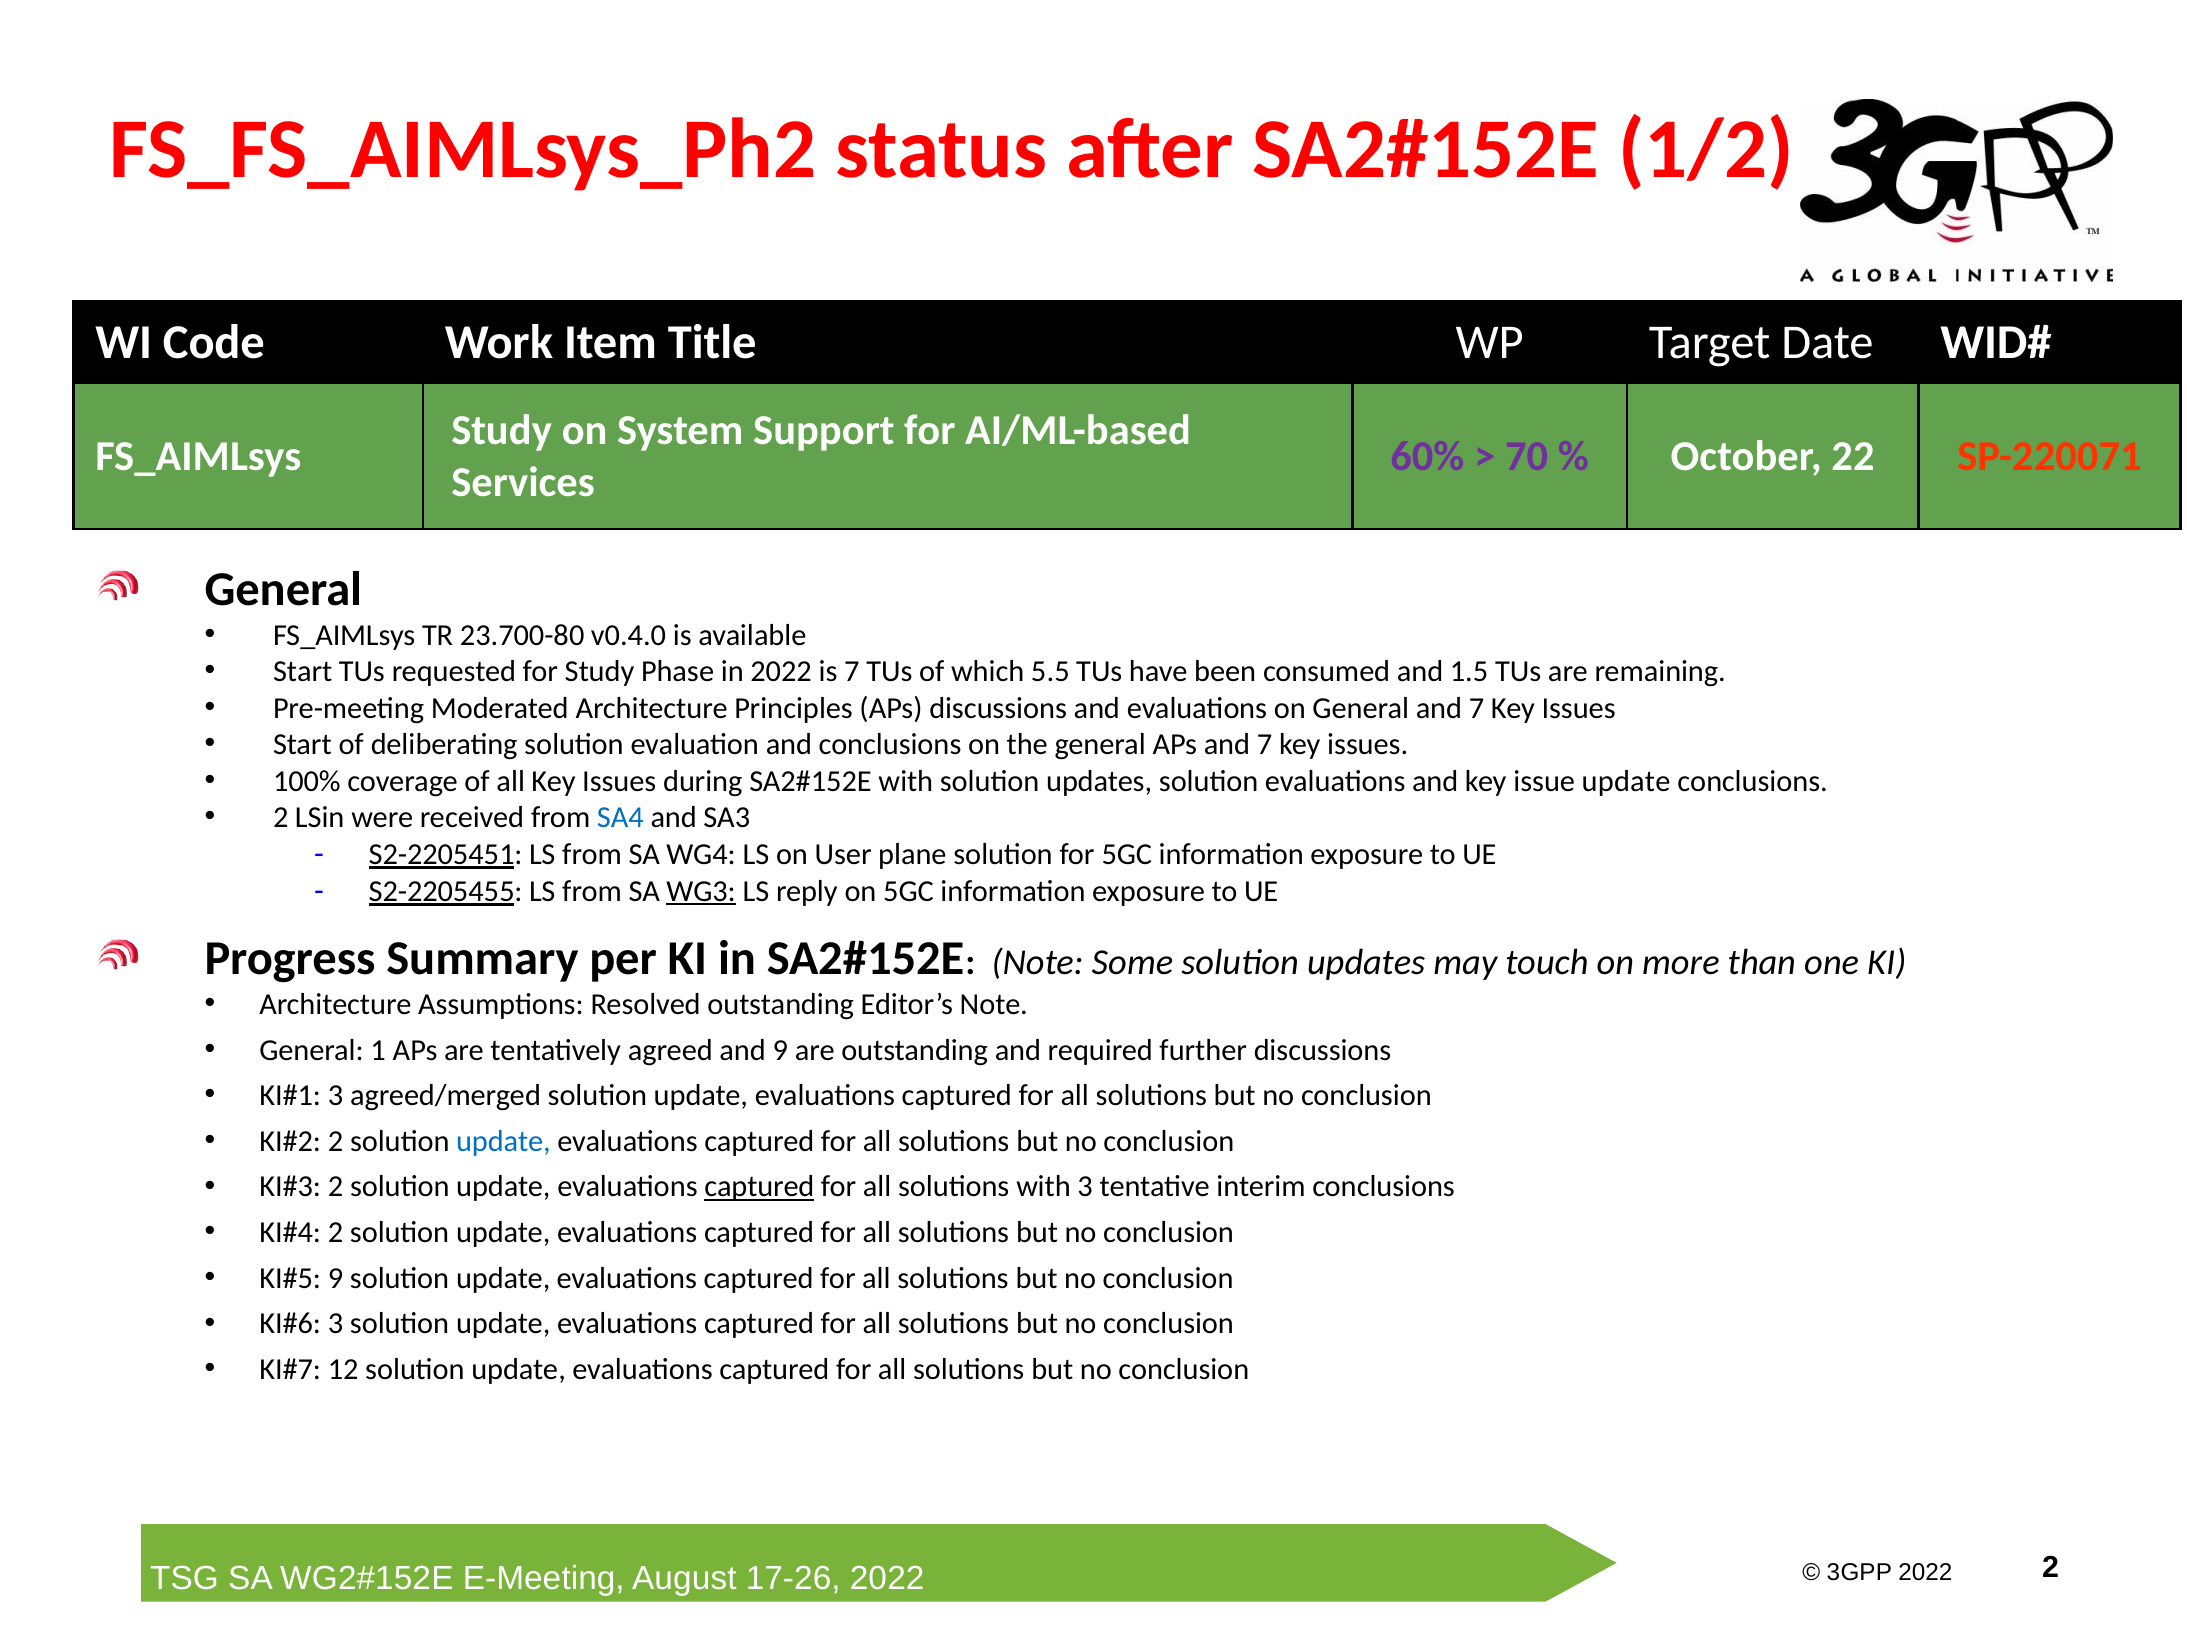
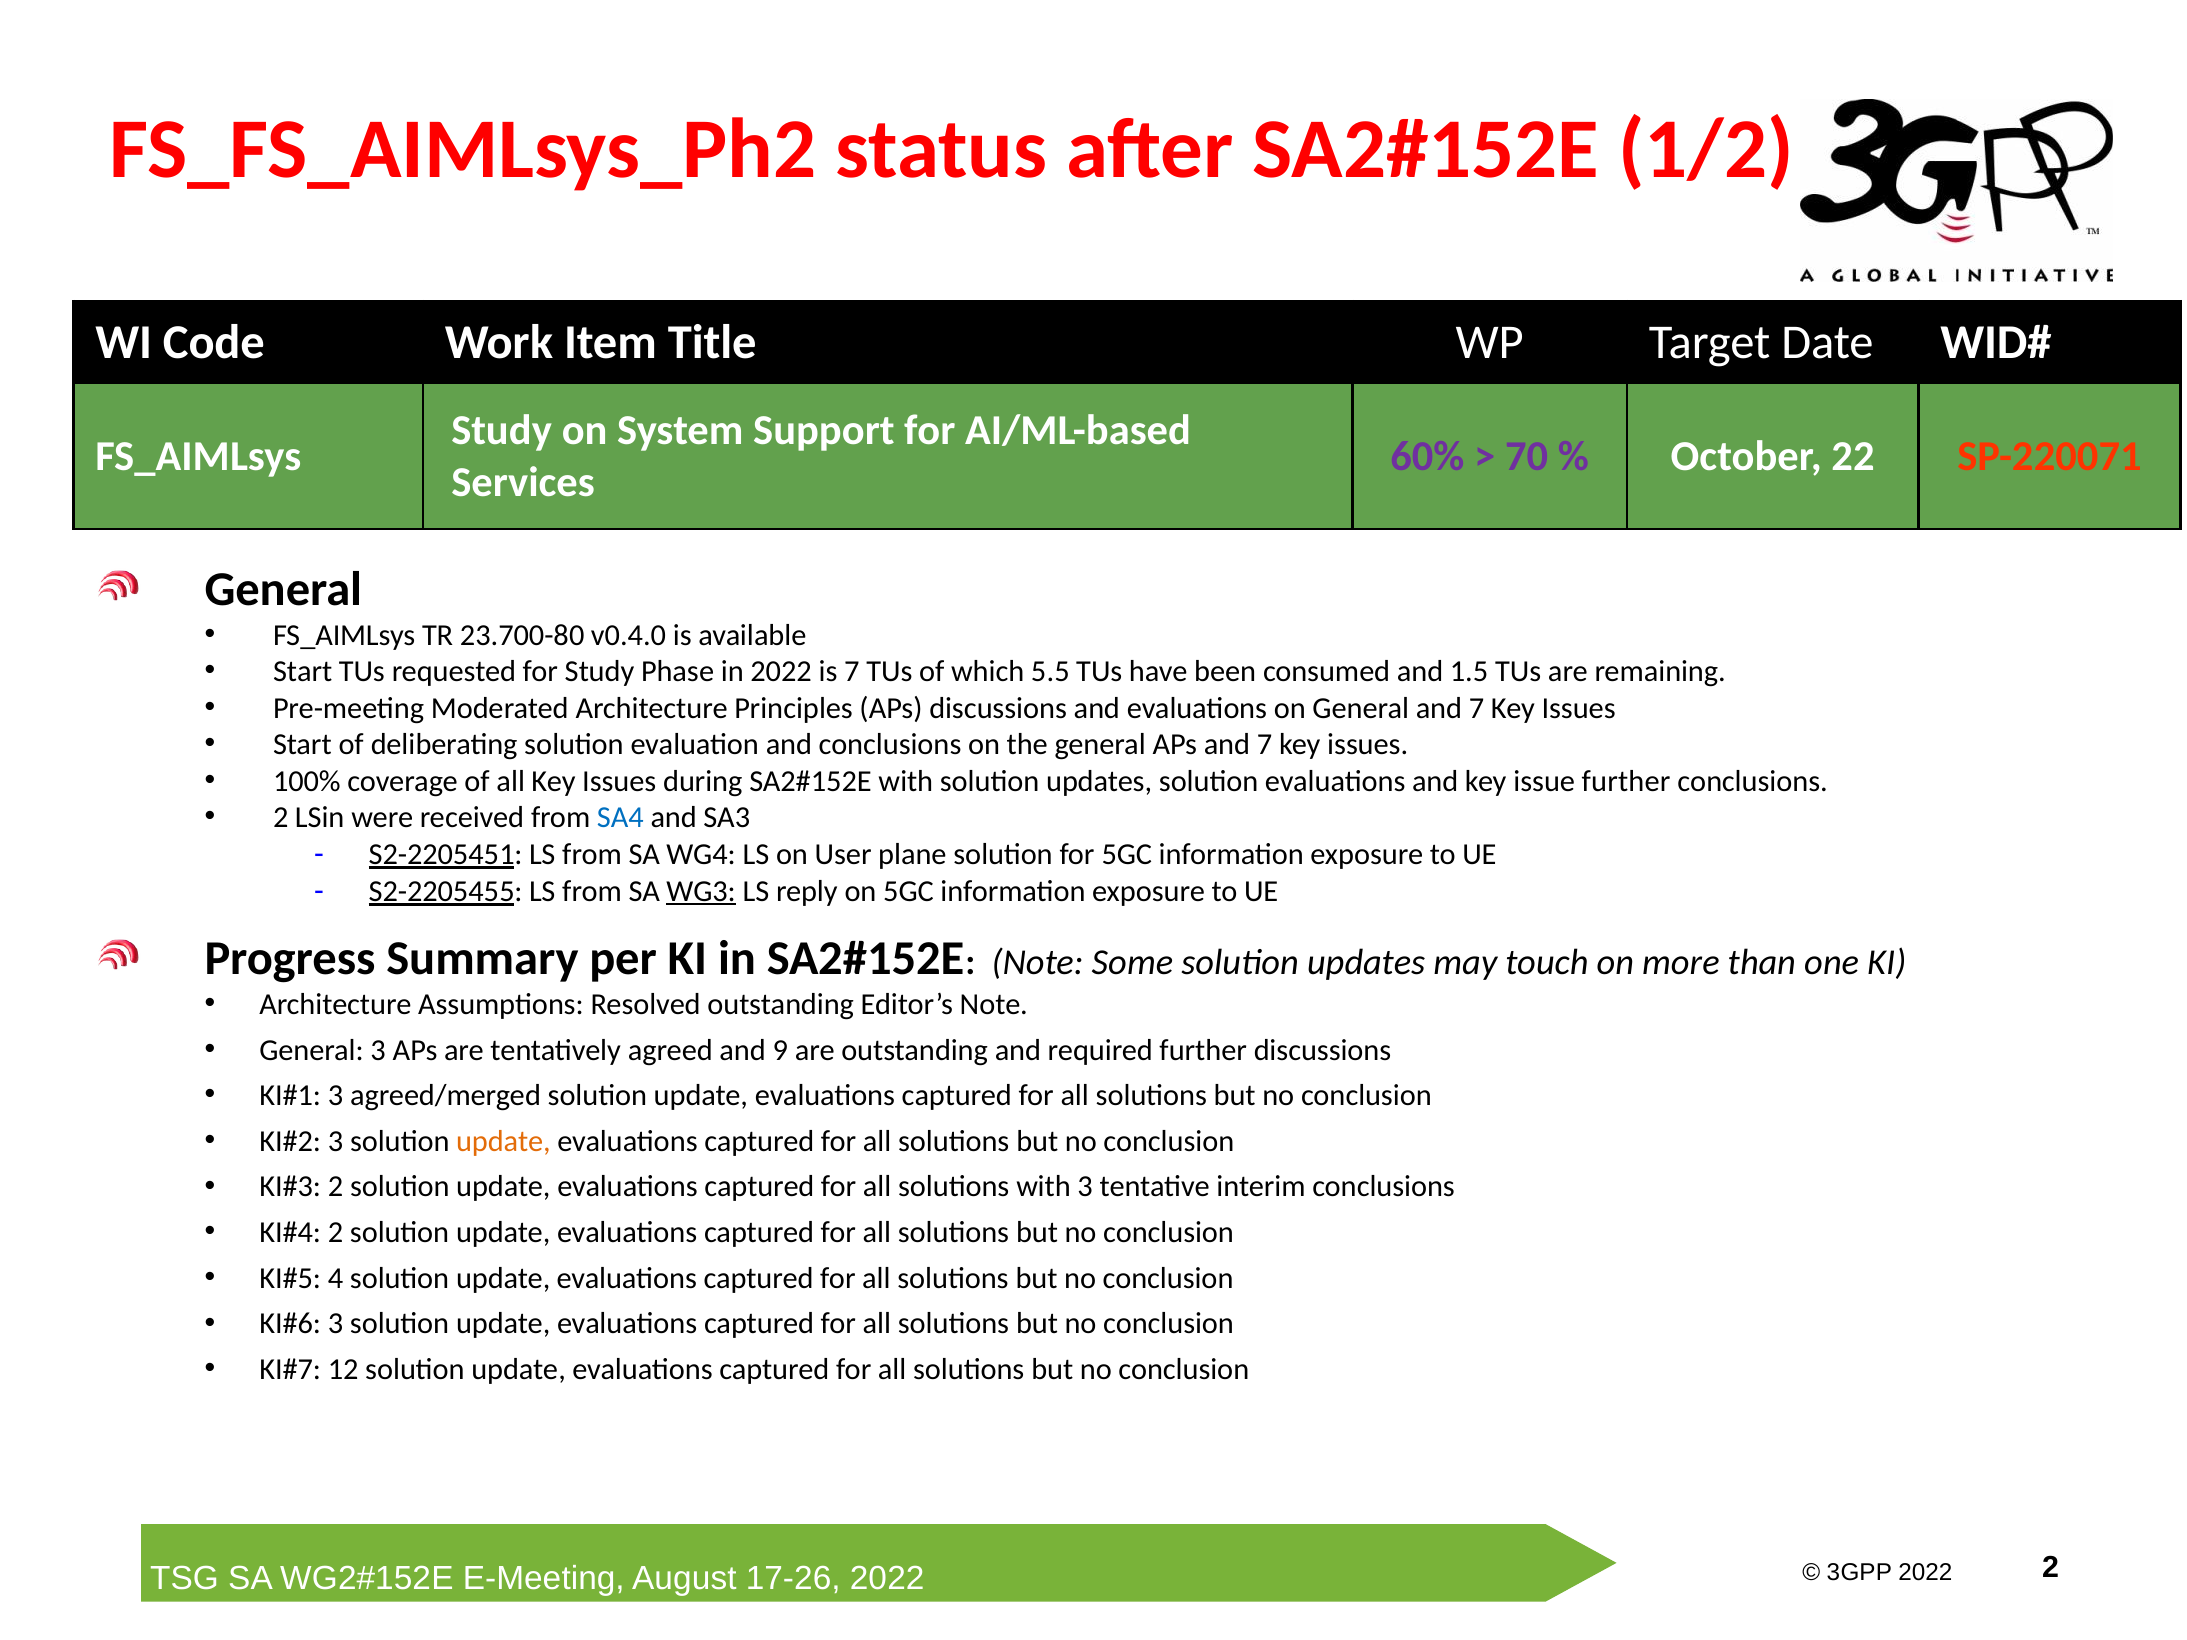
issue update: update -> further (1626, 781)
General 1: 1 -> 3 (378, 1050)
2: 2 -> 3 (336, 1141)
update colour: blue -> orange (503, 1141)
captured underline: present -> none (759, 1187)
9: 9 -> 4 (336, 1278)
